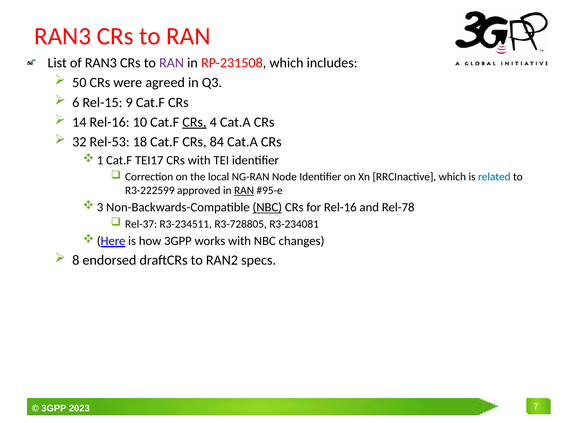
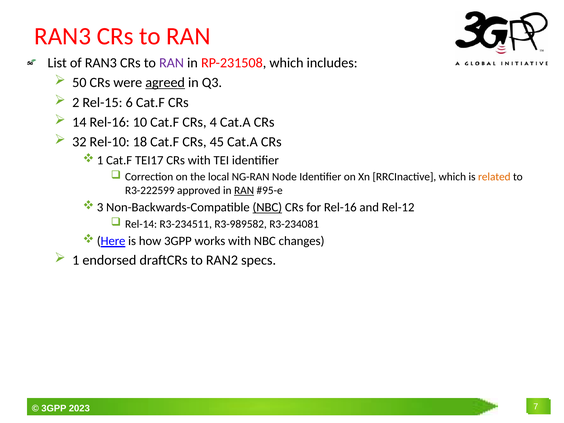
agreed underline: none -> present (165, 83)
6: 6 -> 2 (76, 102)
9: 9 -> 6 (129, 102)
CRs underline: present -> none (194, 122)
Rel-53: Rel-53 -> Rel-10 (110, 142)
84: 84 -> 45 (217, 142)
related colour: blue -> orange (494, 177)
Rel-78: Rel-78 -> Rel-12 (398, 207)
Rel-37: Rel-37 -> Rel-14 (141, 224)
R3-728805: R3-728805 -> R3-989582 (241, 224)
8: 8 -> 1 (76, 260)
